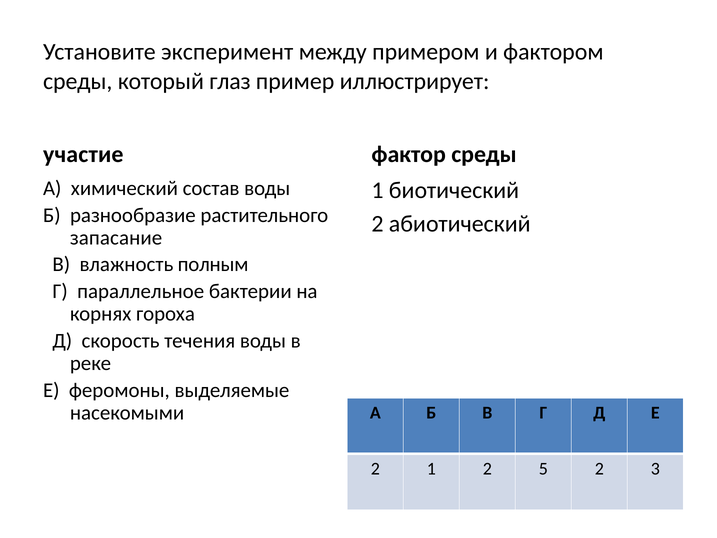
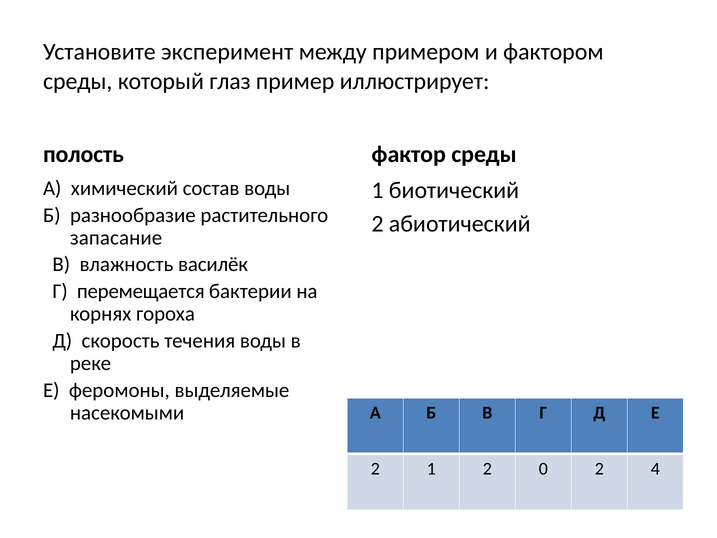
участие: участие -> полость (83, 154)
полным: полным -> василёк (213, 264)
параллельное: параллельное -> перемещается (141, 291)
5: 5 -> 0 (543, 468)
3: 3 -> 4 (655, 468)
